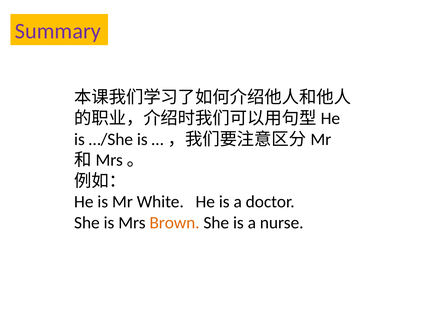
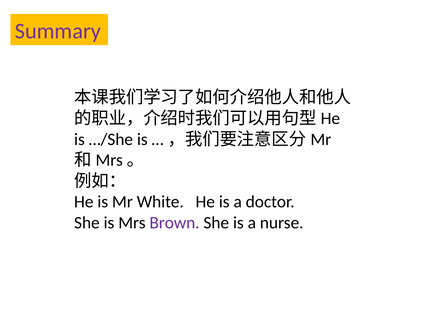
Brown colour: orange -> purple (175, 222)
